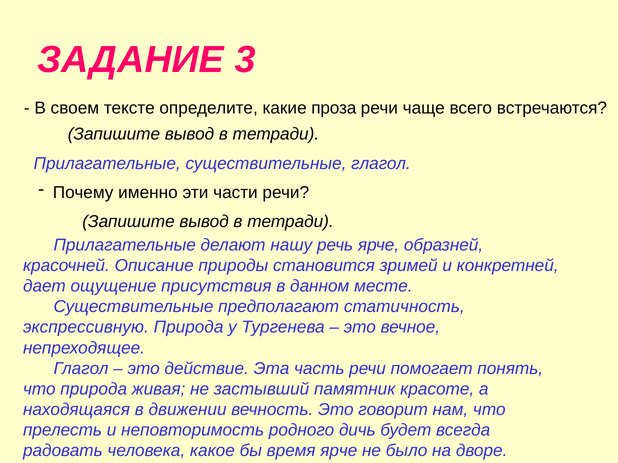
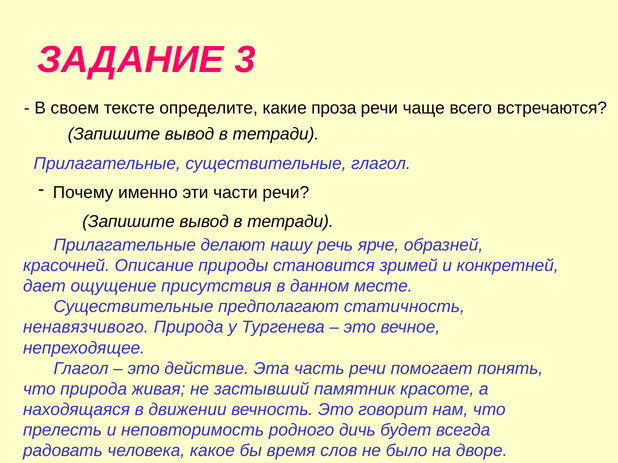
экспрессивную: экспрессивную -> ненавязчивого (86, 328)
время ярче: ярче -> слов (339, 451)
